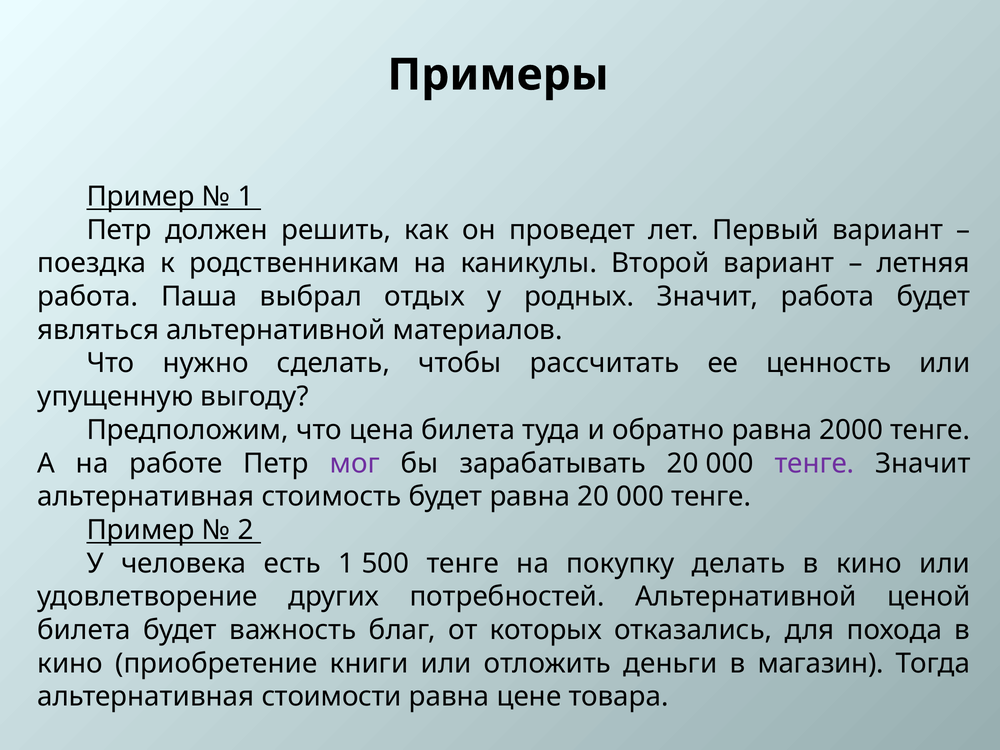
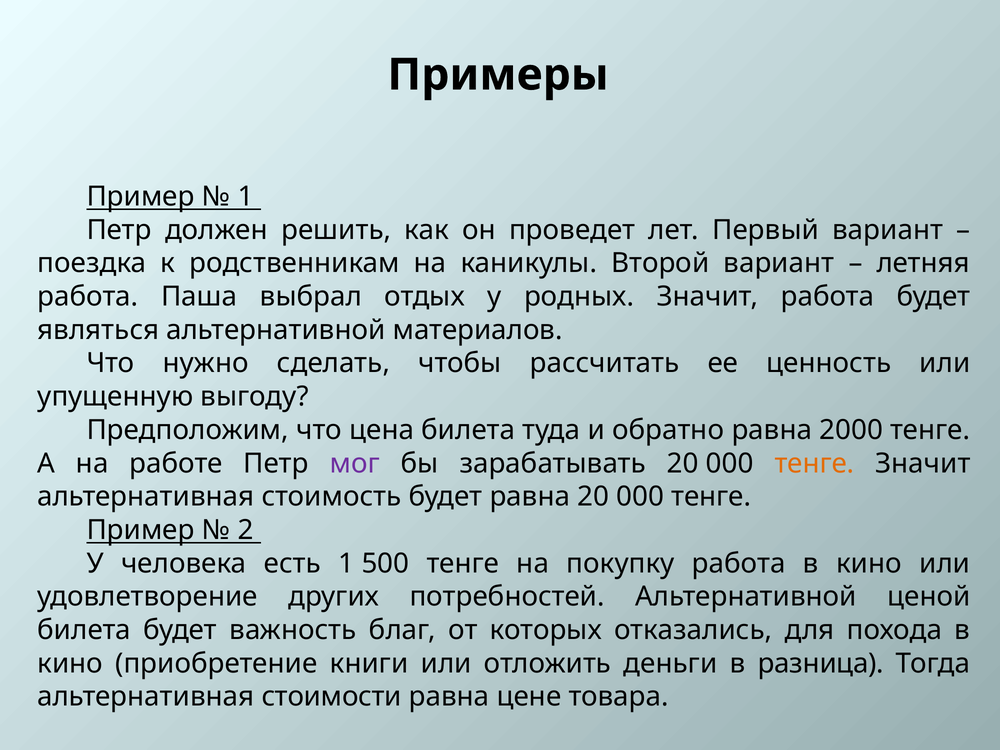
тенге colour: purple -> orange (814, 463)
покупку делать: делать -> работа (739, 563)
магазин: магазин -> разница (821, 663)
